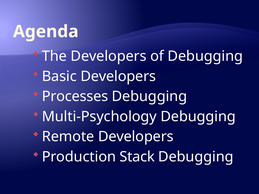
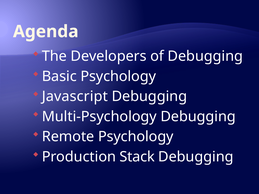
Basic Developers: Developers -> Psychology (118, 76)
Processes: Processes -> Javascript (75, 97)
Remote Developers: Developers -> Psychology (136, 137)
